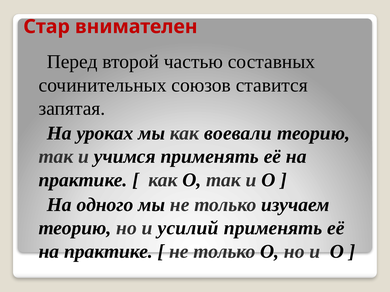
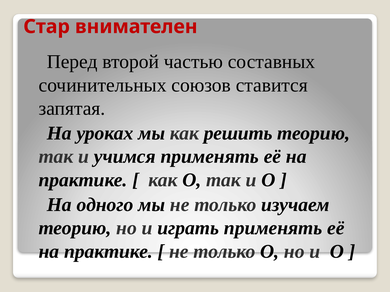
воевали: воевали -> решить (238, 133)
усилий: усилий -> играть (188, 228)
